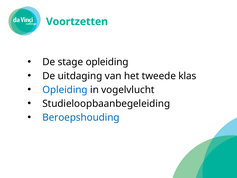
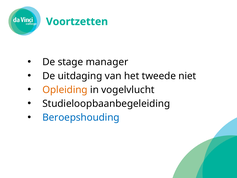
stage opleiding: opleiding -> manager (107, 62)
klas: klas -> niet (187, 76)
Opleiding colour: blue -> orange (65, 90)
